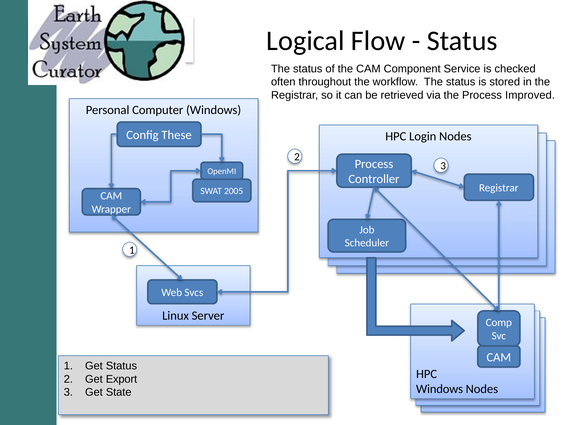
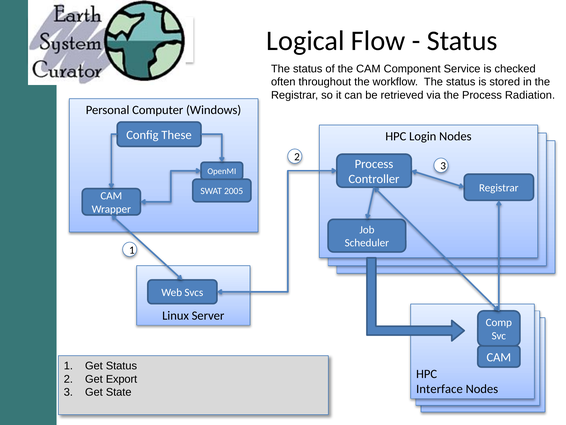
Improved: Improved -> Radiation (530, 95)
Windows: Windows -> Interface (439, 389)
